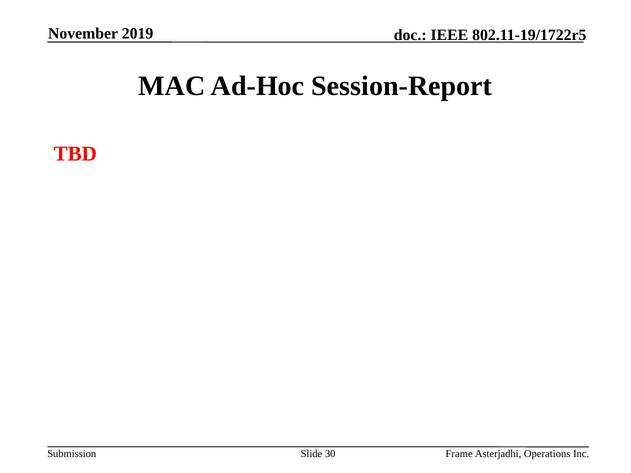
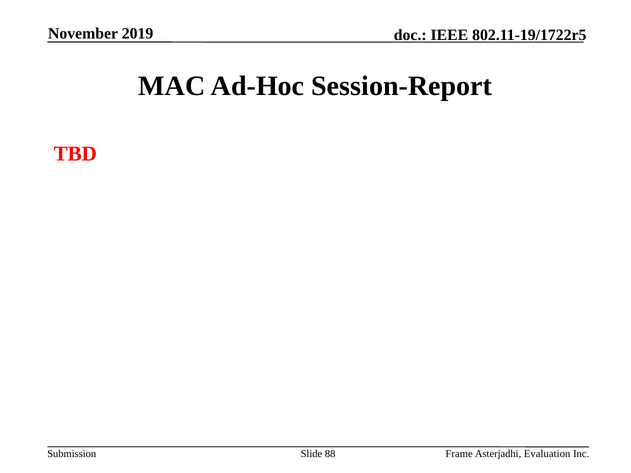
30: 30 -> 88 (330, 454)
Operations: Operations -> Evaluation (547, 454)
